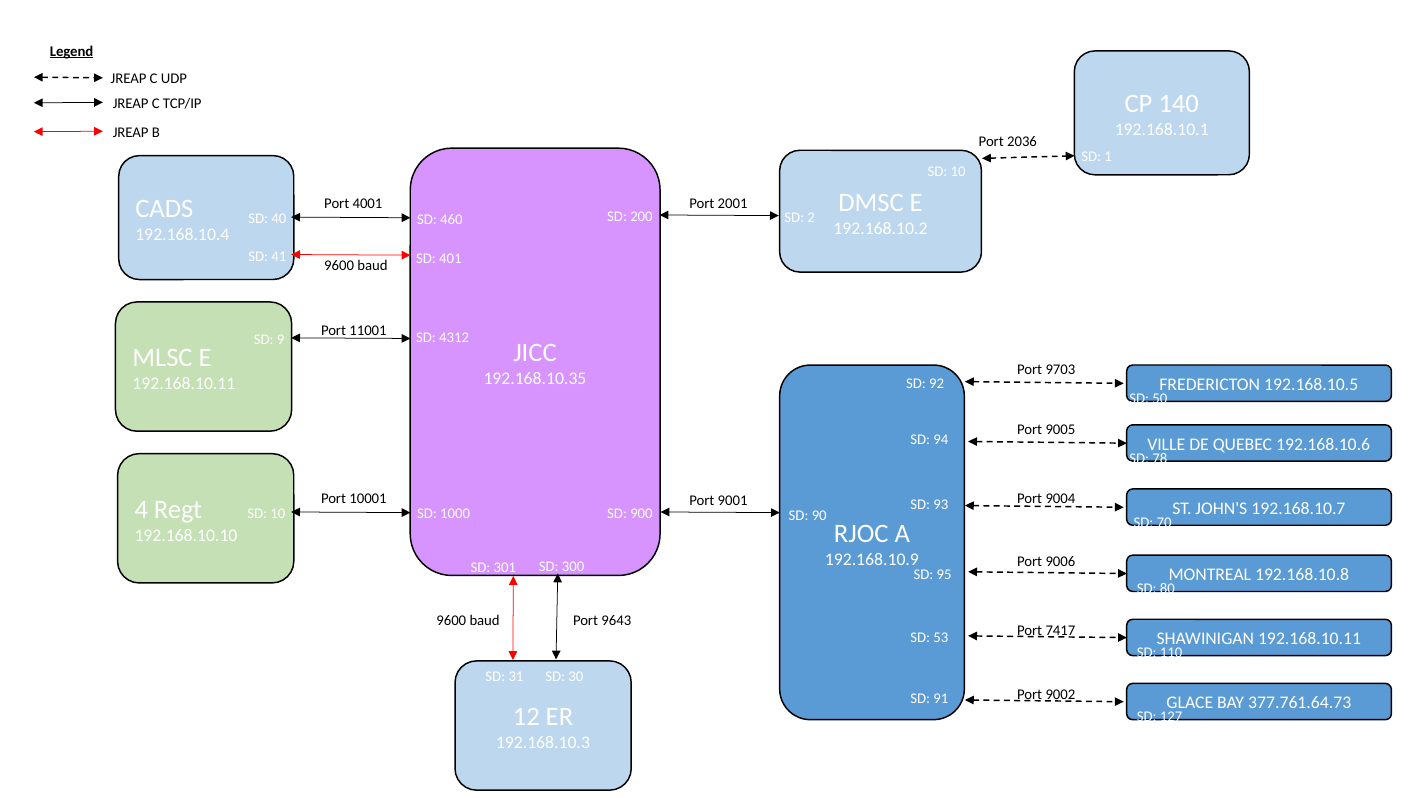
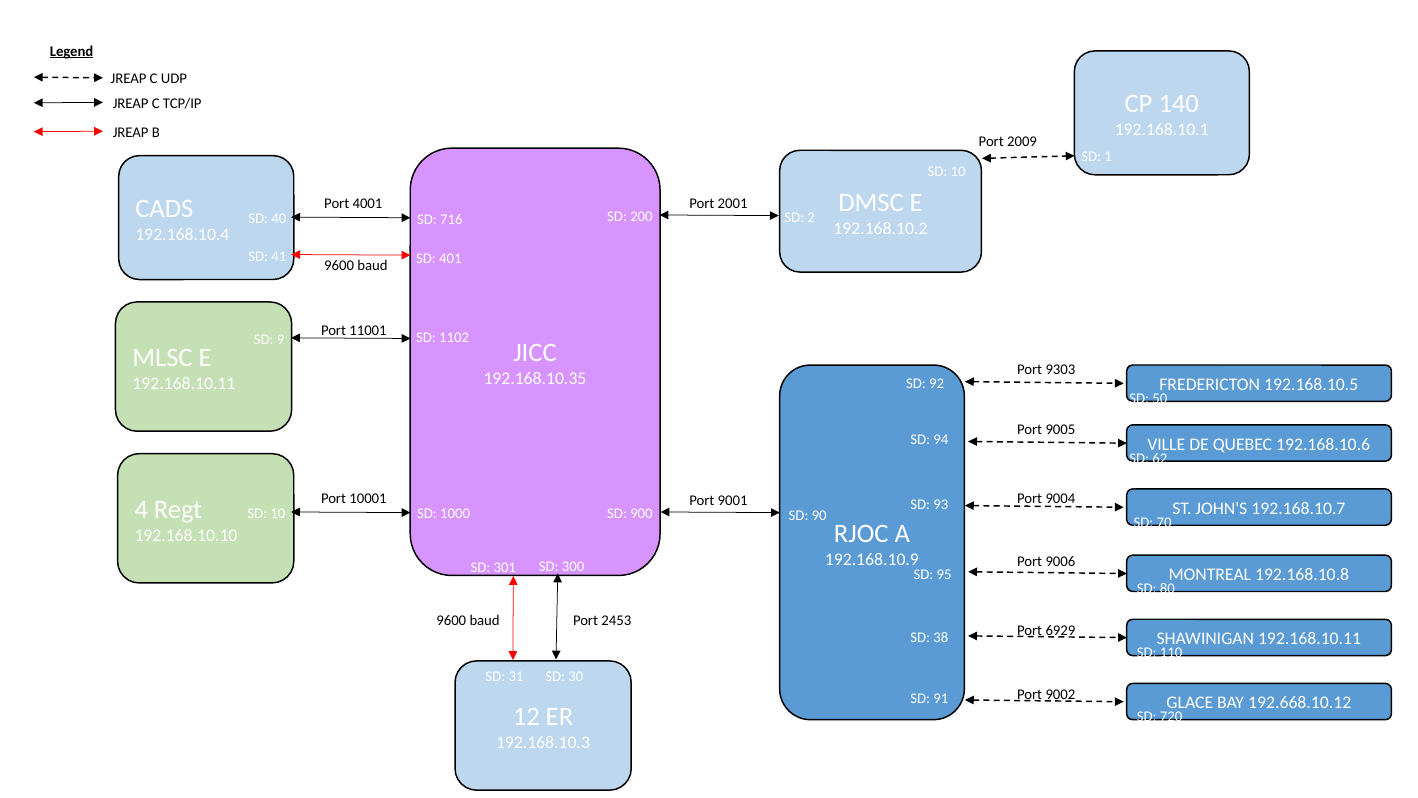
2036: 2036 -> 2009 (1022, 142)
460: 460 -> 716 (451, 220)
4312: 4312 -> 1102 (454, 337)
9703: 9703 -> 9303 (1060, 369)
78: 78 -> 62 (1160, 458)
9643: 9643 -> 2453 (616, 620)
7417: 7417 -> 6929 (1060, 630)
53: 53 -> 38 (941, 637)
377.761.64.73: 377.761.64.73 -> 192.668.10.12 (1300, 702)
127: 127 -> 720 (1171, 716)
